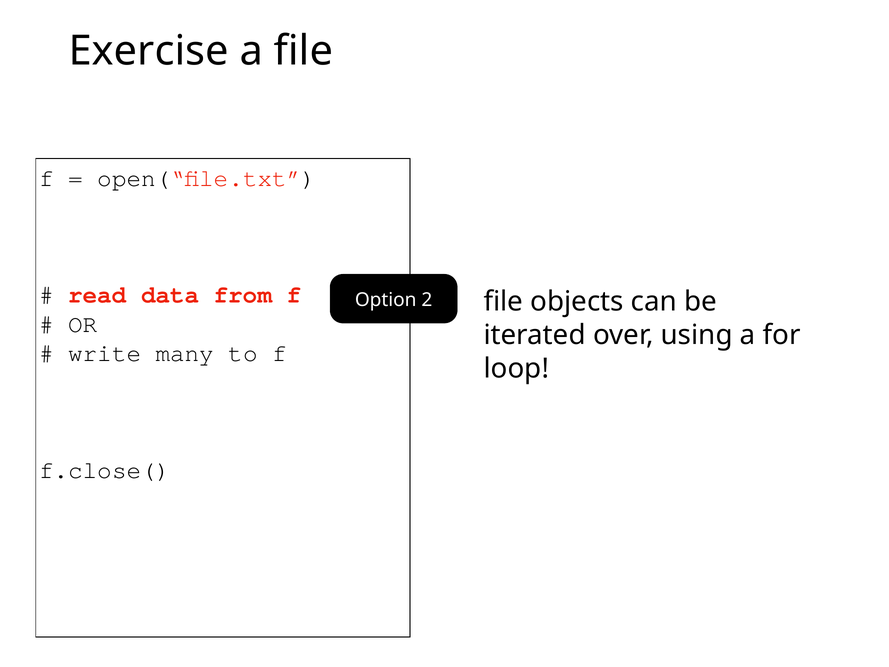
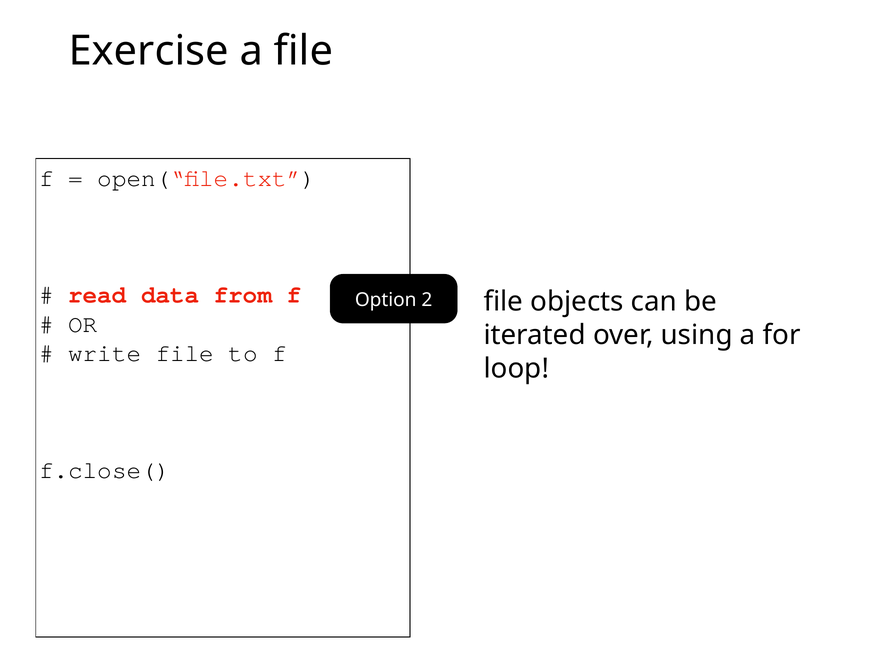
write many: many -> file (185, 353)
